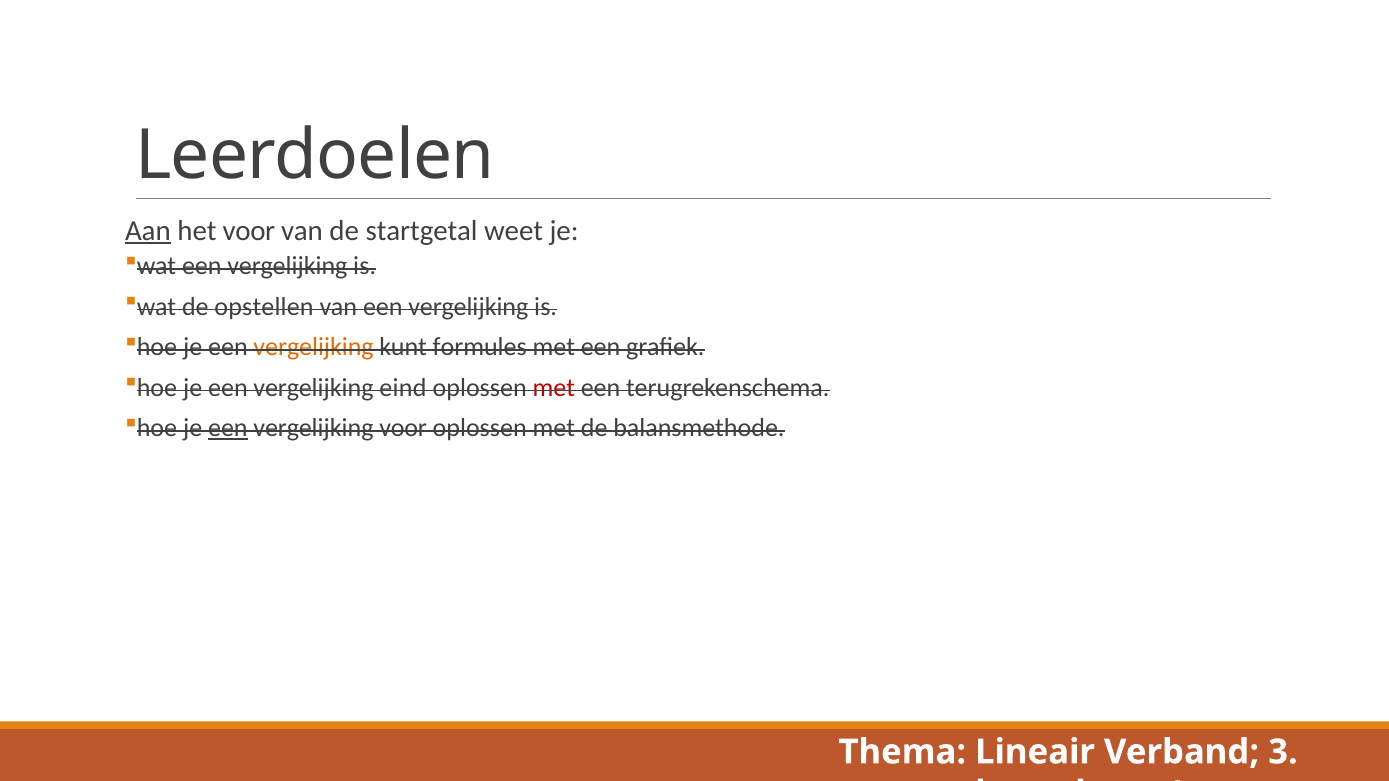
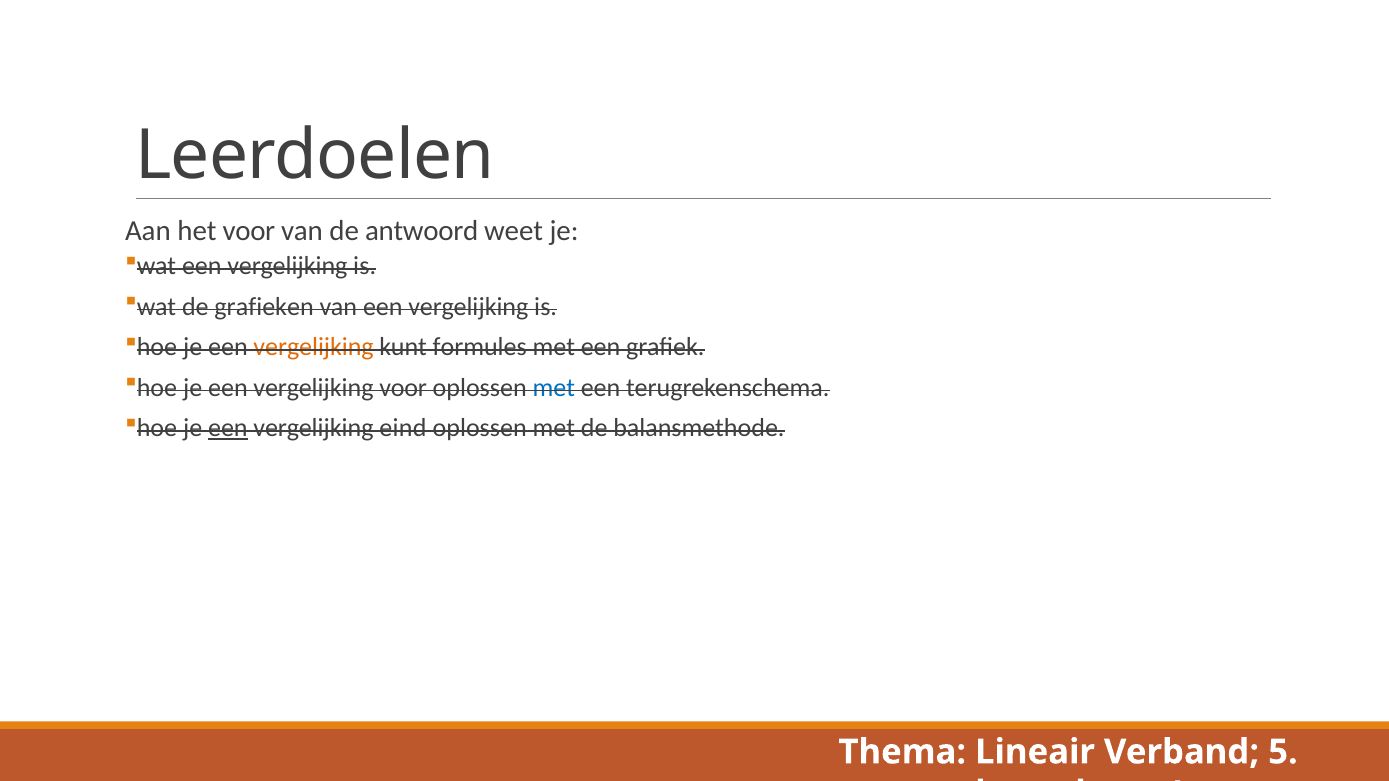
Aan underline: present -> none (148, 231)
startgetal: startgetal -> antwoord (422, 231)
opstellen: opstellen -> grafieken (264, 307)
vergelijking eind: eind -> voor (403, 388)
met colour: red -> blue (554, 388)
vergelijking voor: voor -> eind (403, 428)
3: 3 -> 5 (1283, 752)
